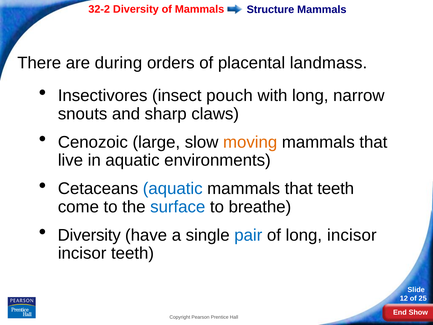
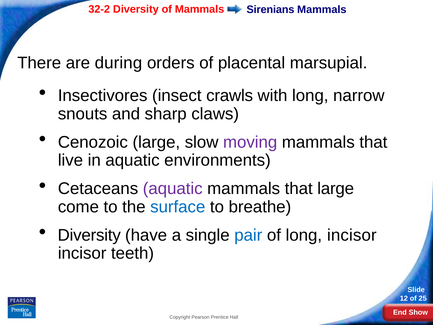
Structure: Structure -> Sirenians (270, 9)
landmass: landmass -> marsupial (329, 63)
pouch: pouch -> crawls (230, 96)
moving colour: orange -> purple (250, 142)
aquatic colour: blue -> purple (173, 189)
that teeth: teeth -> large (336, 189)
